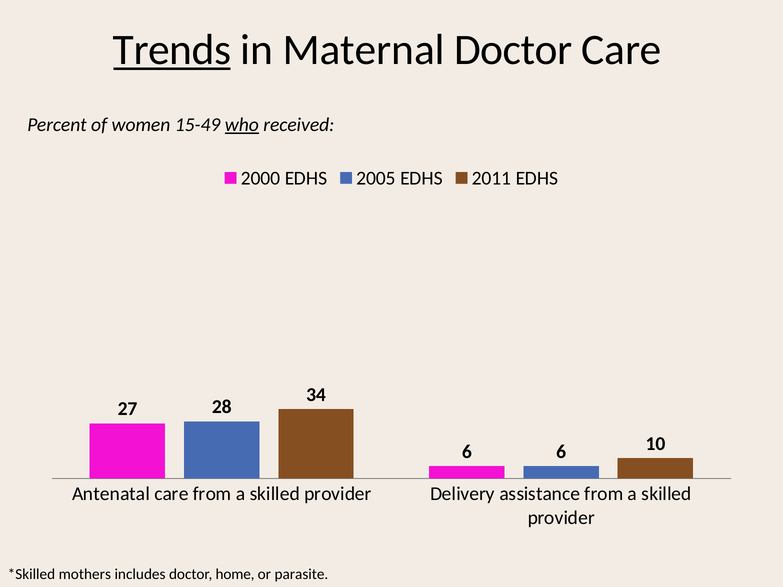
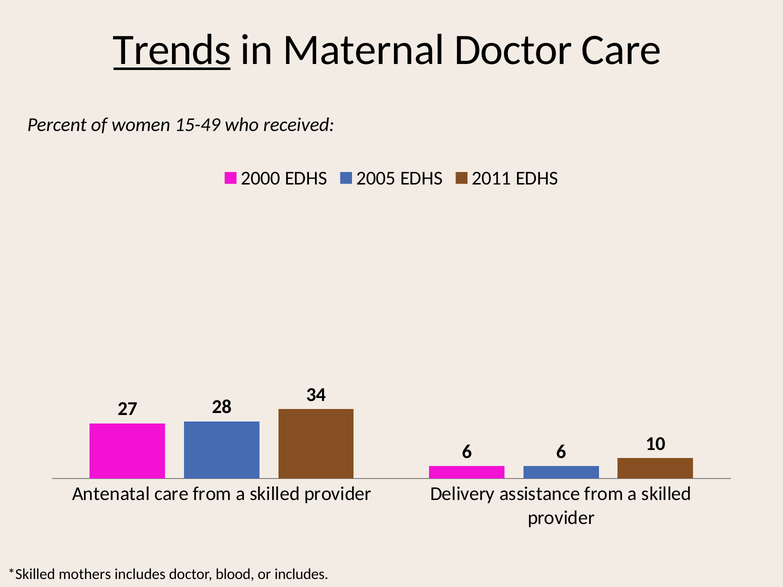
who underline: present -> none (242, 125)
home: home -> blood (235, 575)
or parasite: parasite -> includes (301, 575)
